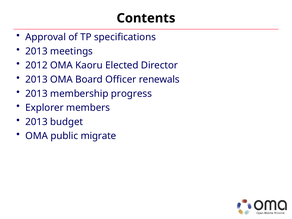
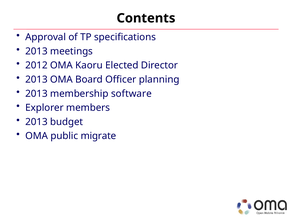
renewals: renewals -> planning (159, 79)
progress: progress -> software (131, 94)
